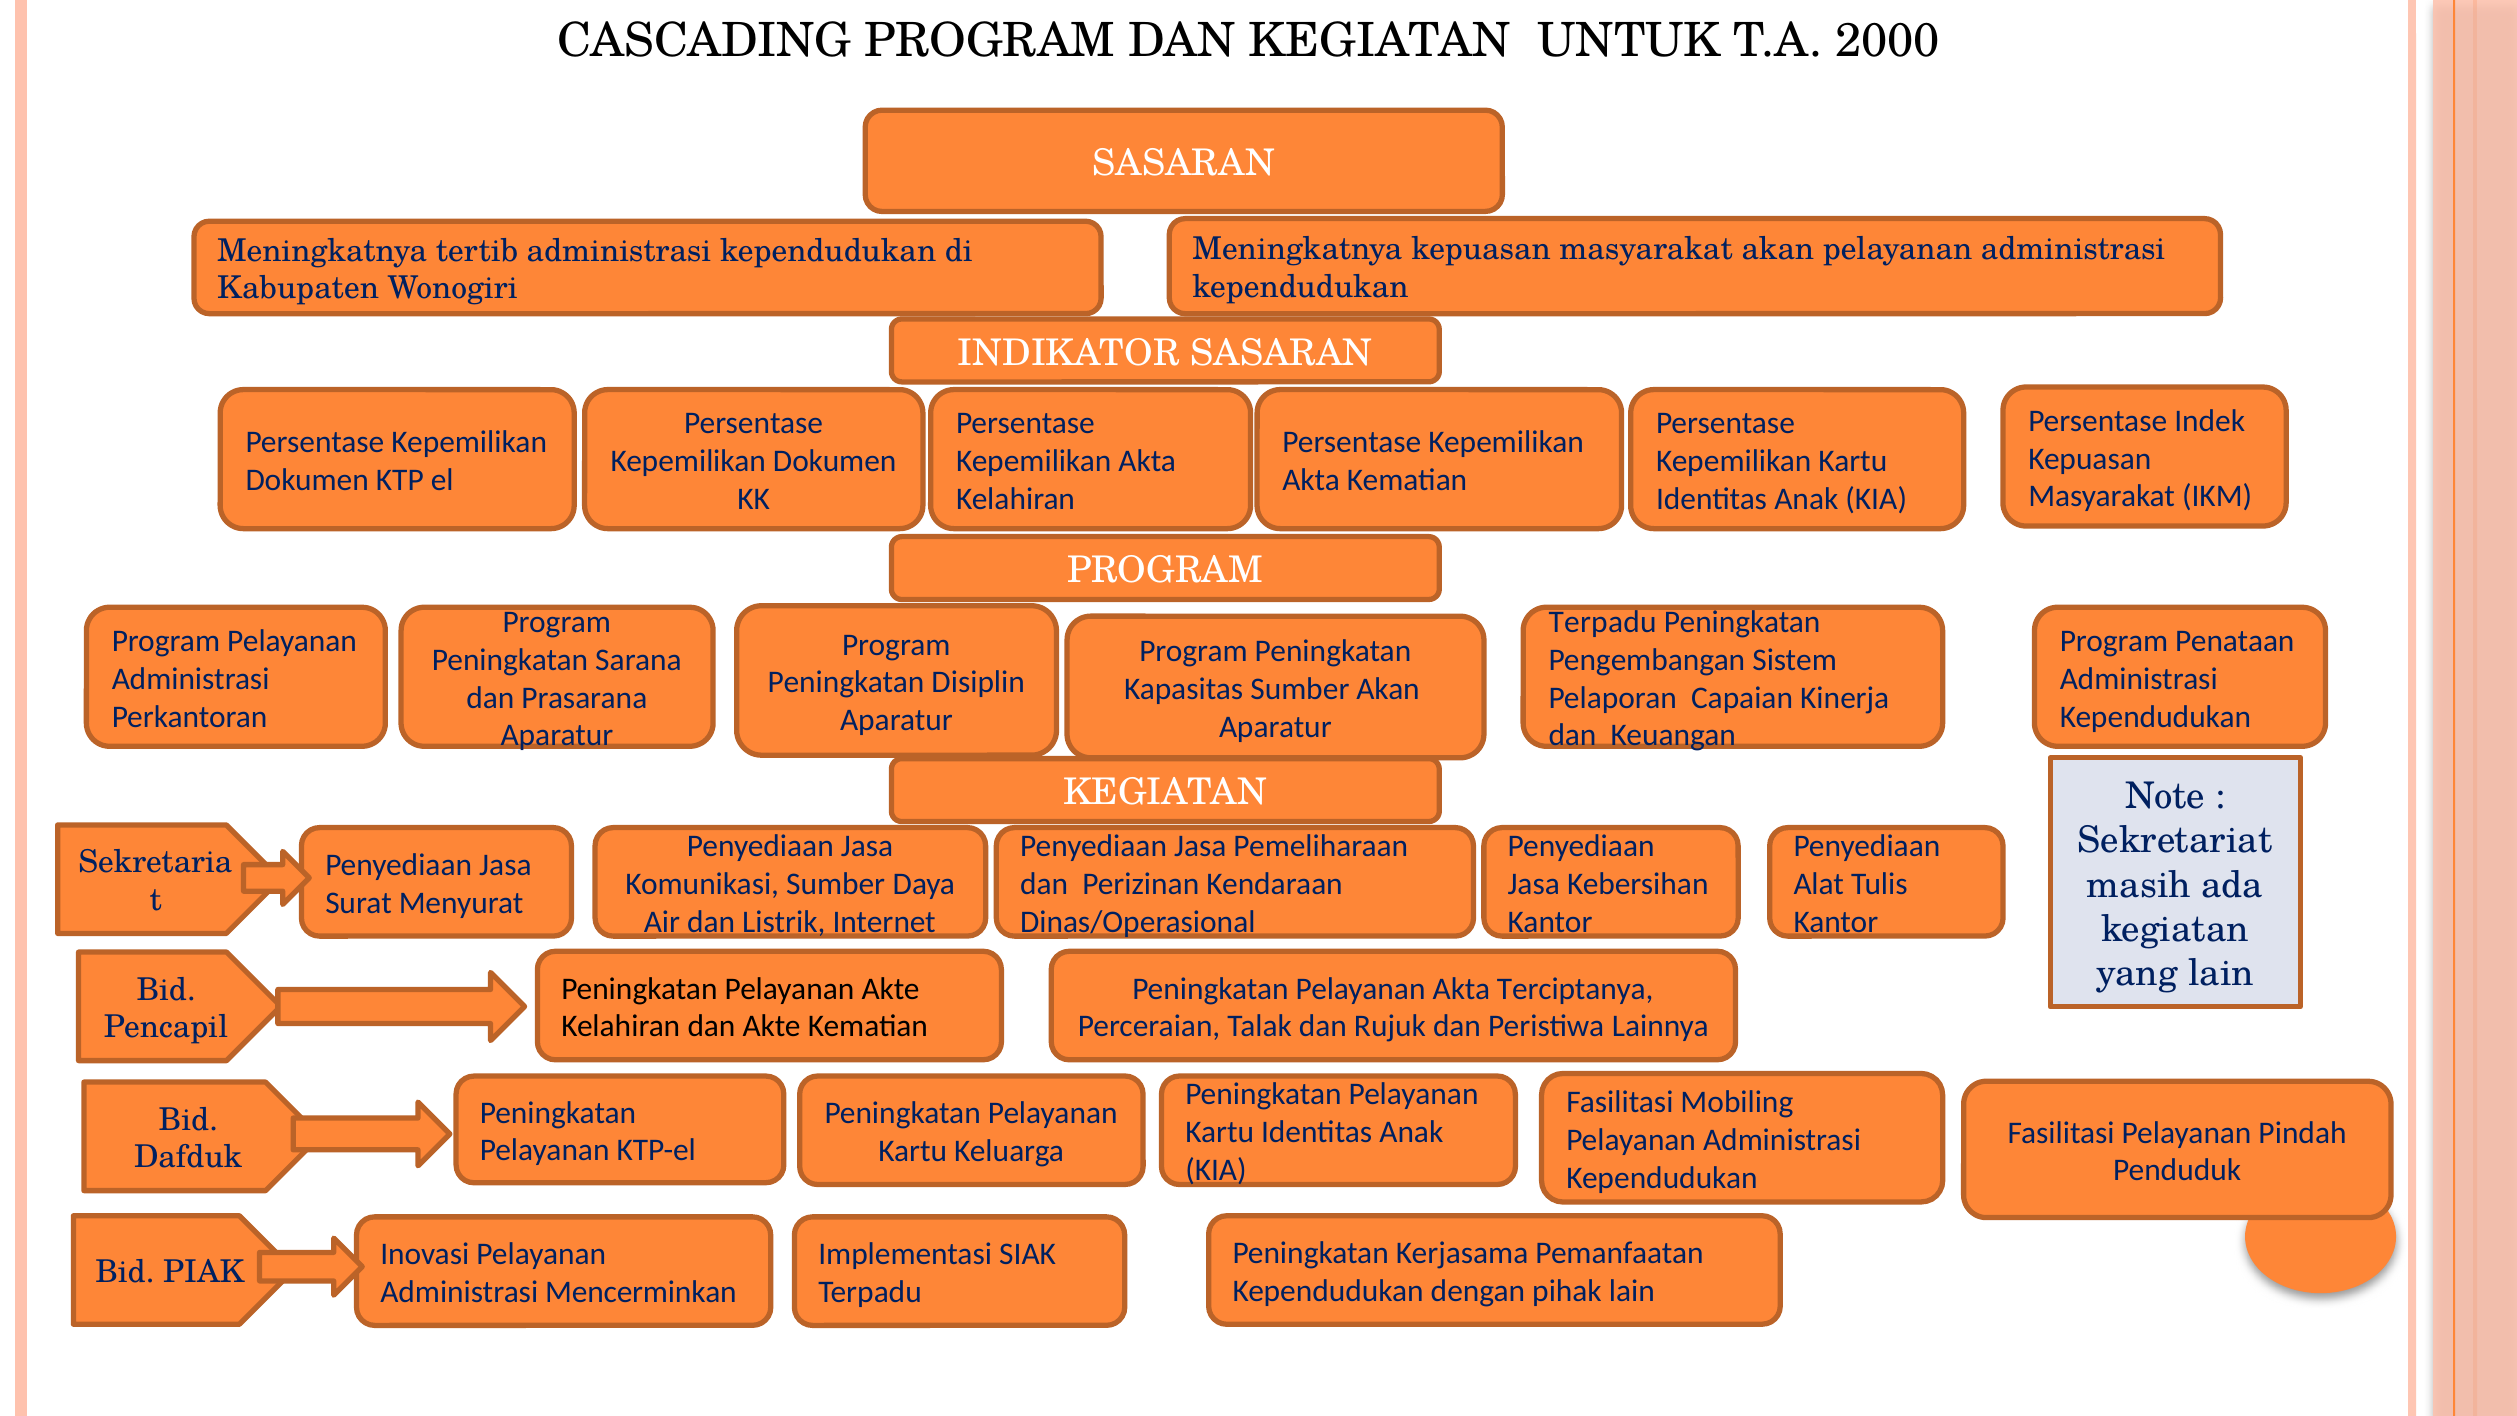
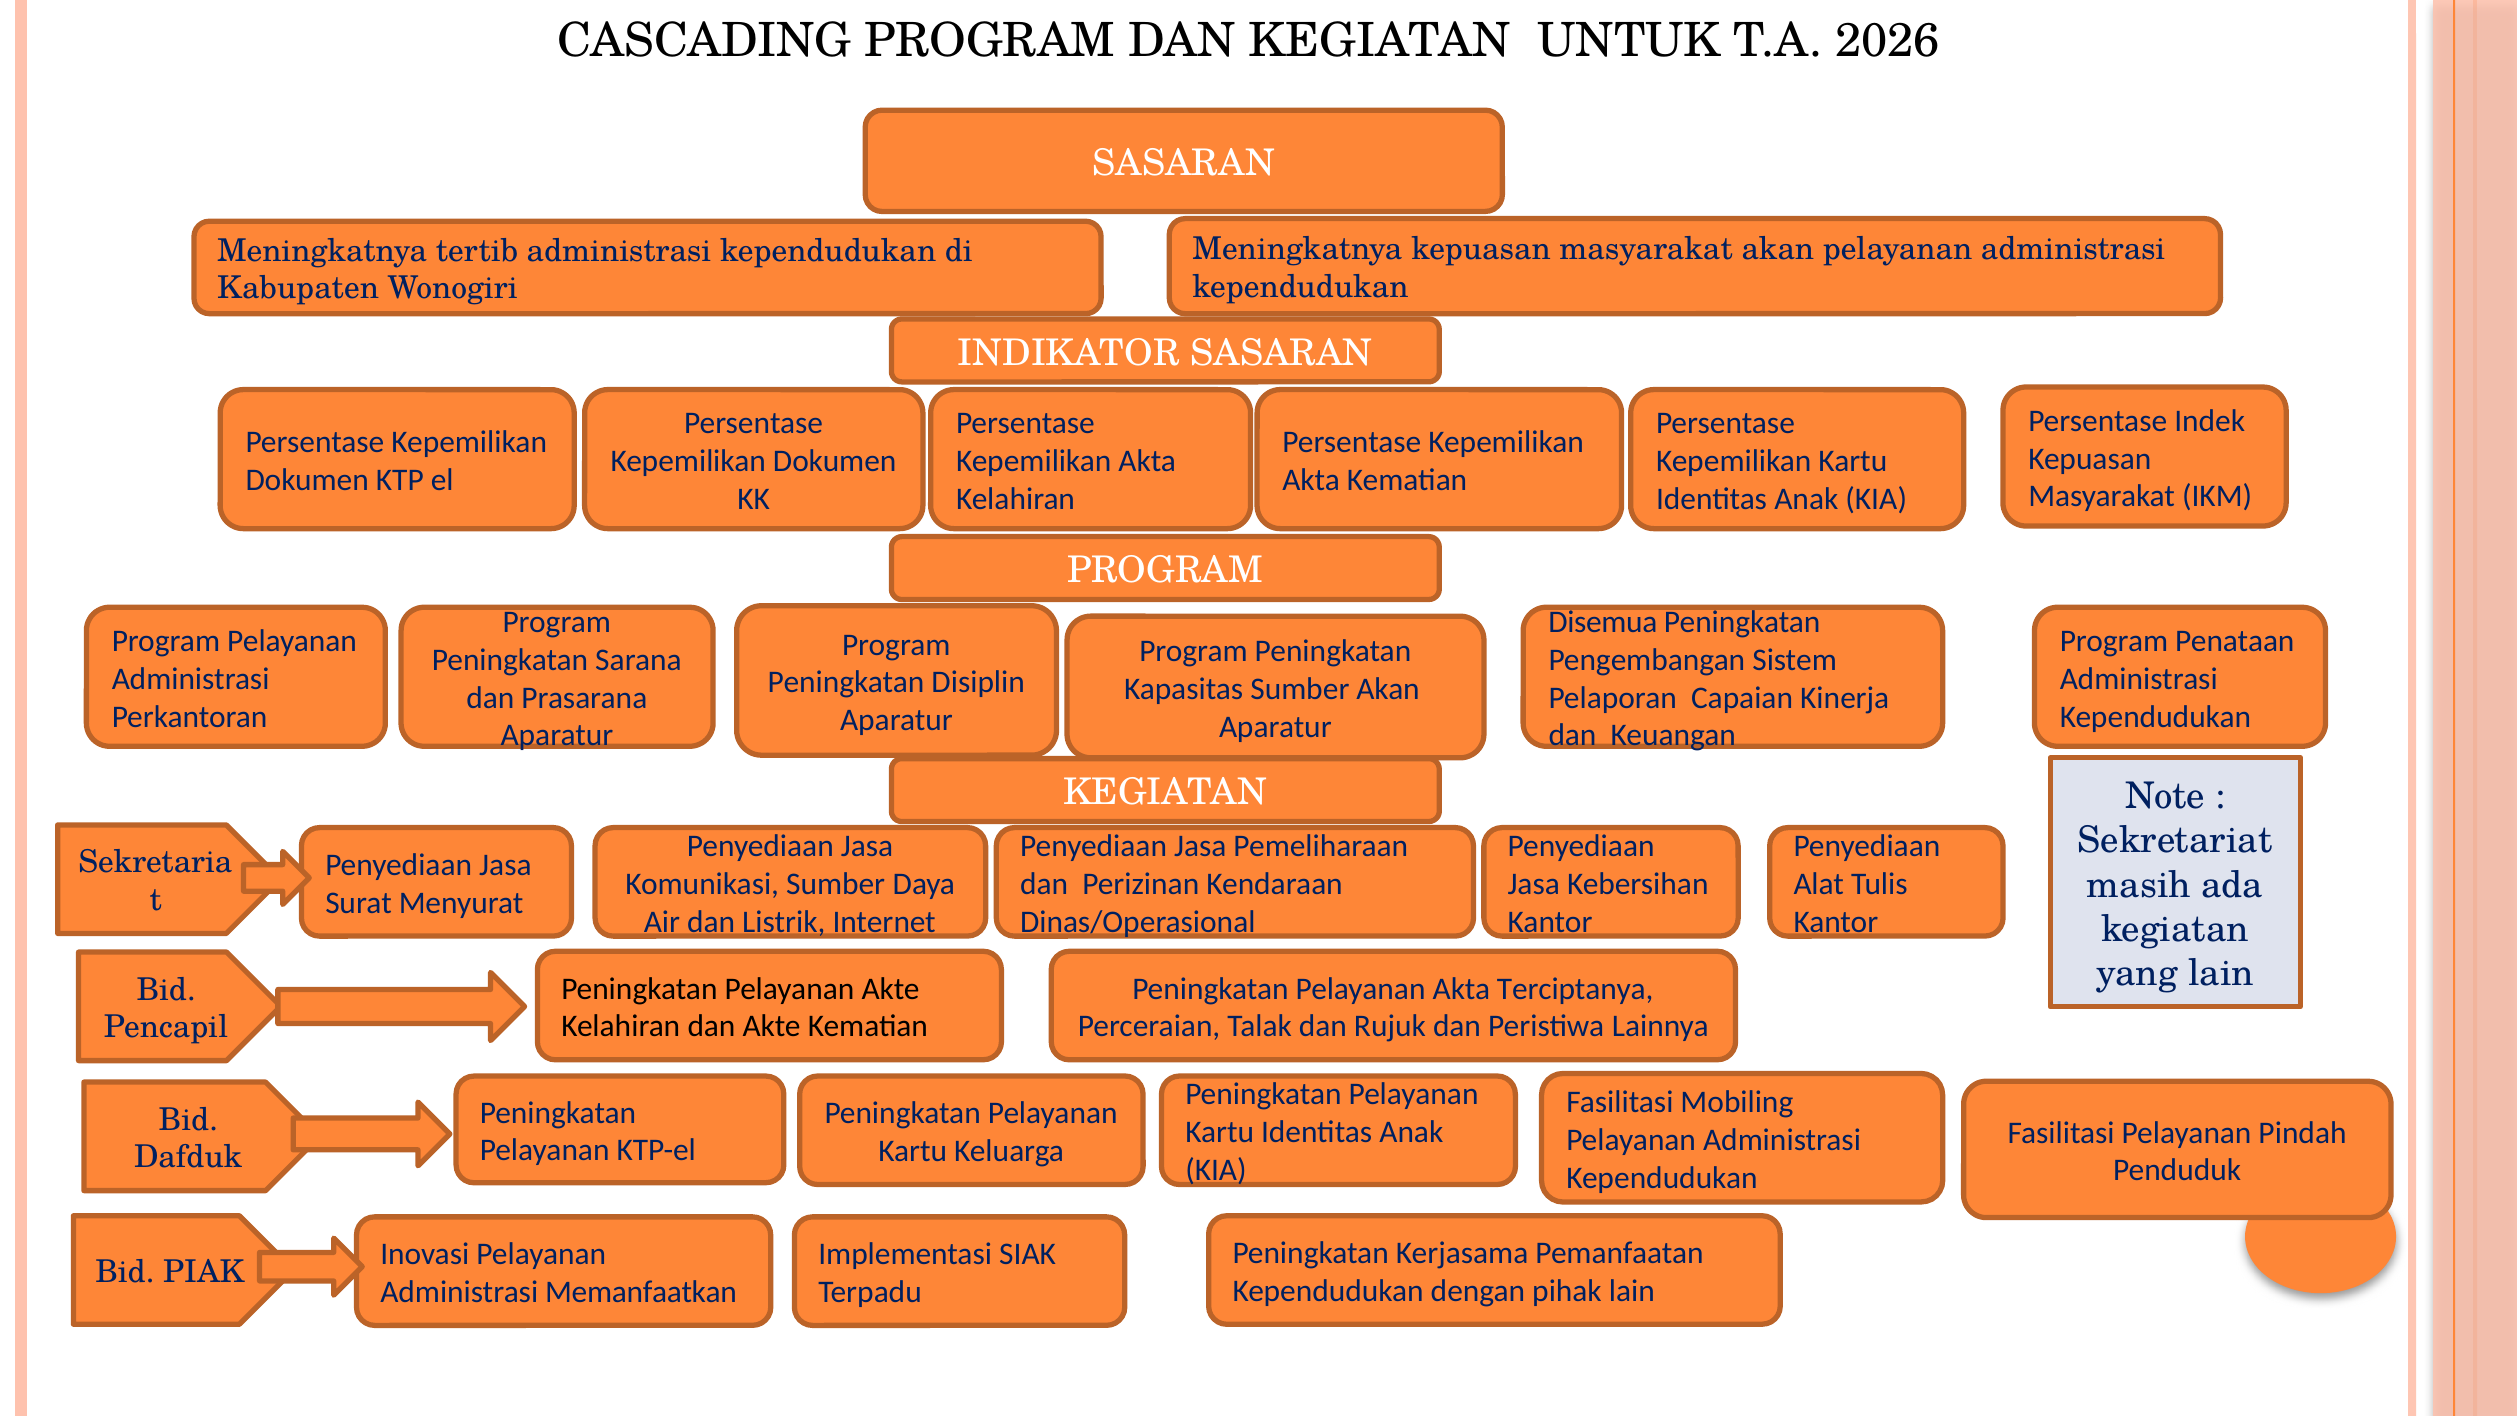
2000: 2000 -> 2026 (1888, 41)
Terpadu: Terpadu -> Disemua (1603, 622)
Mencerminkan: Mencerminkan -> Memanfaatkan (641, 1292)
